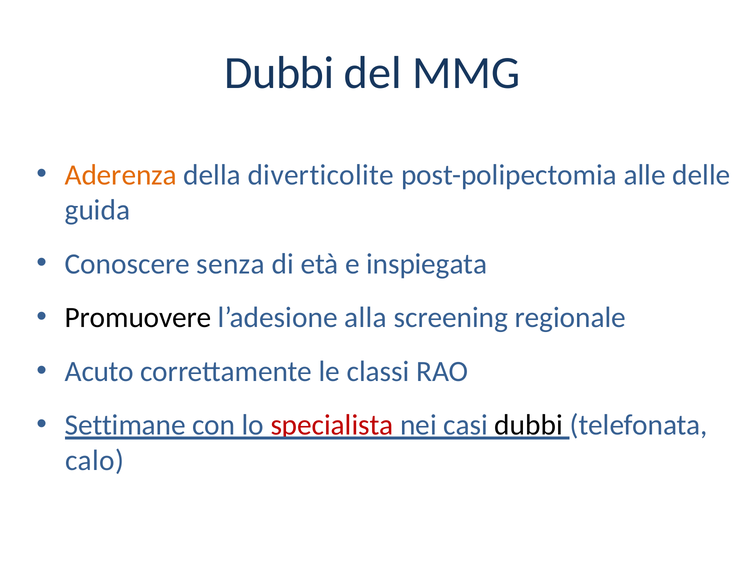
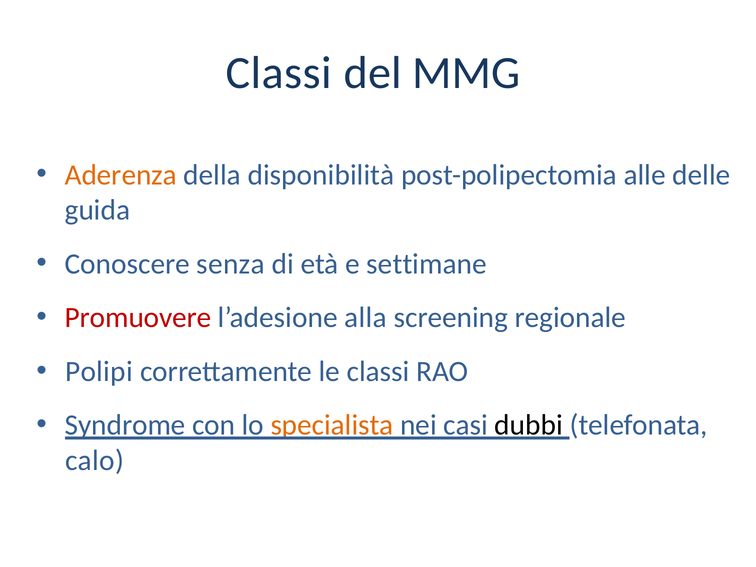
Dubbi: Dubbi -> Classi (279, 73)
diverticolite: diverticolite -> disponibilità (321, 175)
inspiegata: inspiegata -> settimane (427, 264)
Promuovere colour: black -> red (138, 318)
Acuto: Acuto -> Polipi (99, 371)
Settimane: Settimane -> Syndrome (125, 425)
specialista colour: red -> orange (332, 425)
